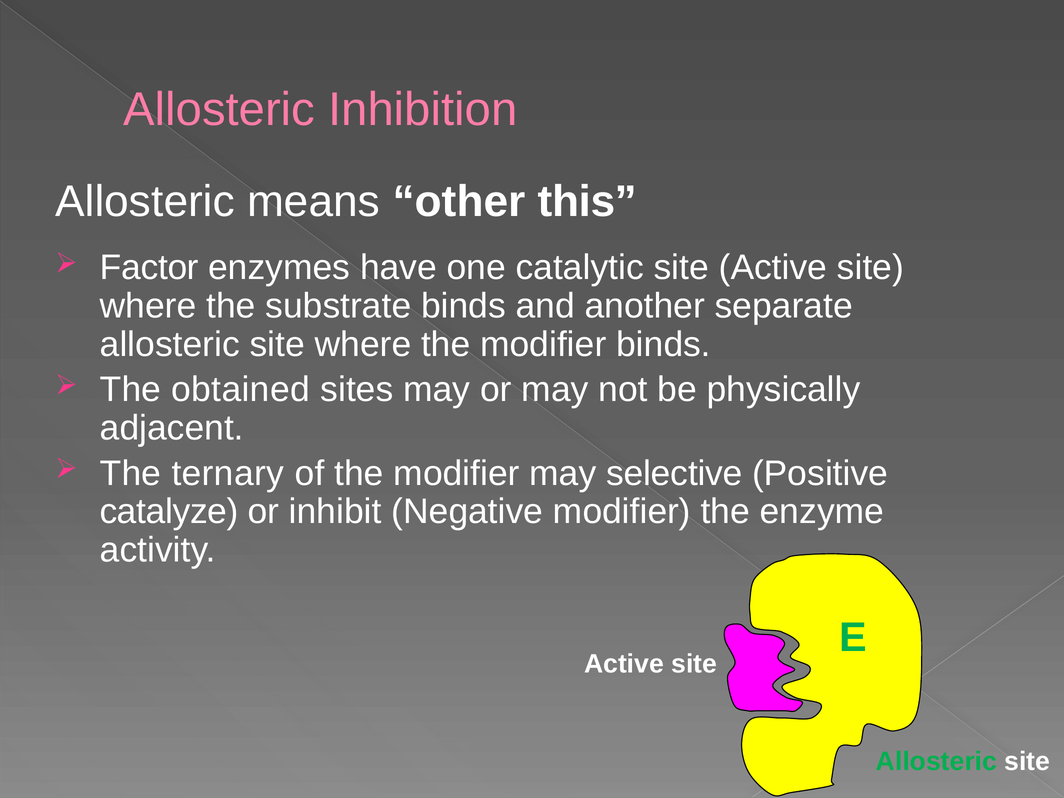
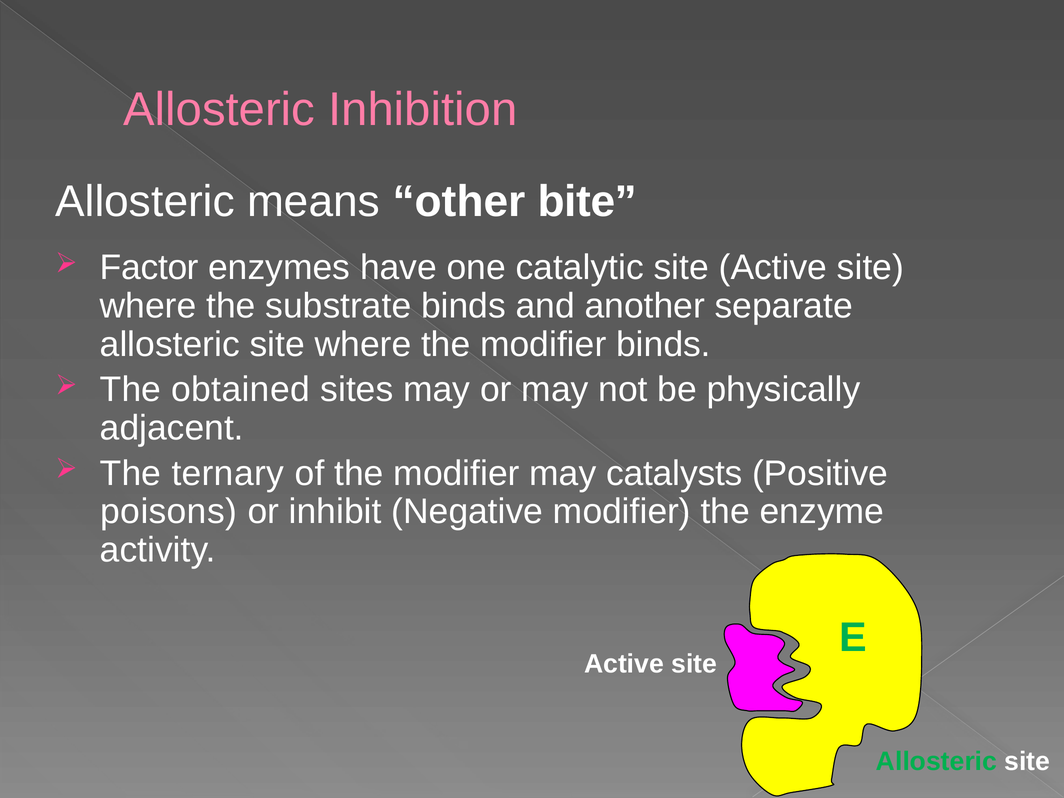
this: this -> bite (587, 202)
selective: selective -> catalysts (674, 473)
catalyze: catalyze -> poisons (169, 512)
